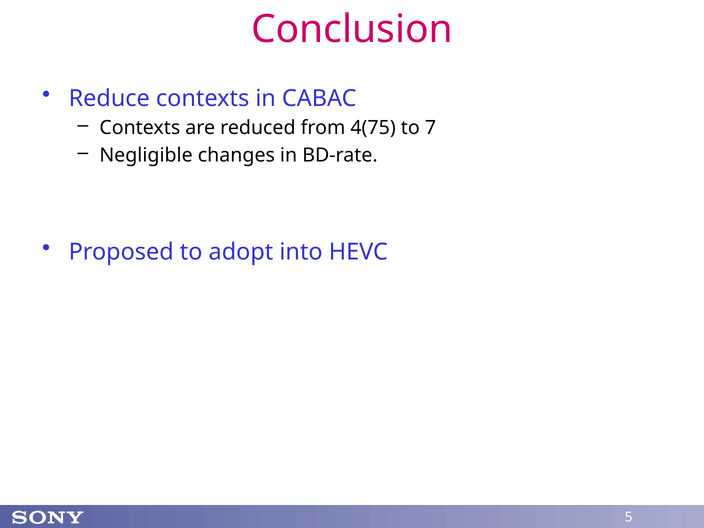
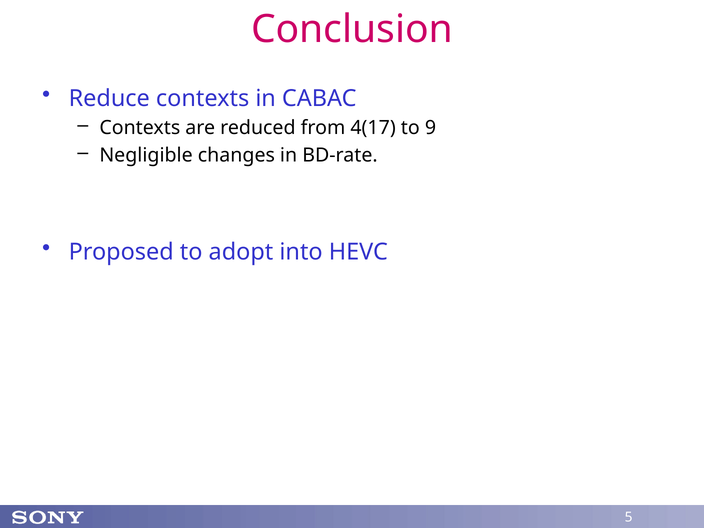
4(75: 4(75 -> 4(17 (373, 128)
7: 7 -> 9 (430, 128)
